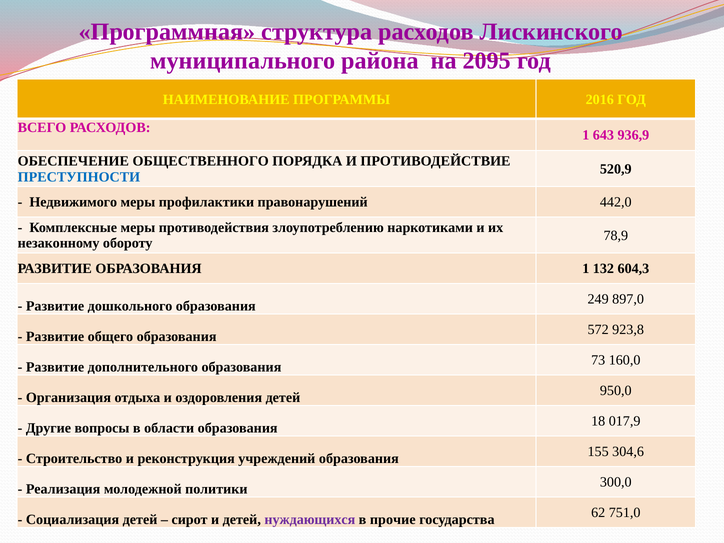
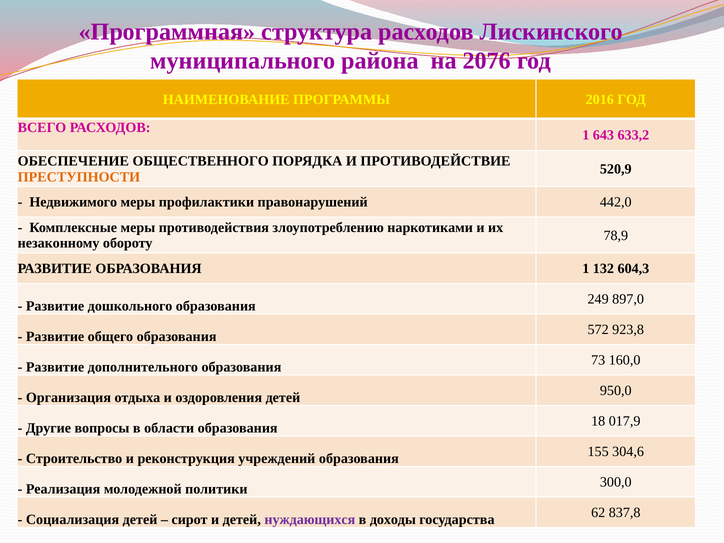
2095: 2095 -> 2076 (487, 61)
936,9: 936,9 -> 633,2 (633, 135)
ПРЕСТУПНОСТИ colour: blue -> orange (79, 177)
751,0: 751,0 -> 837,8 (625, 513)
прочие: прочие -> доходы (393, 520)
